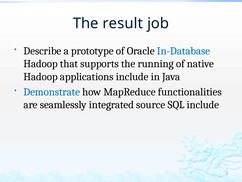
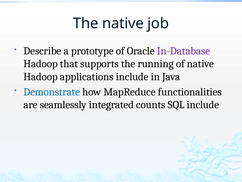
The result: result -> native (123, 23)
In-Database colour: blue -> purple (184, 51)
source: source -> counts (151, 105)
